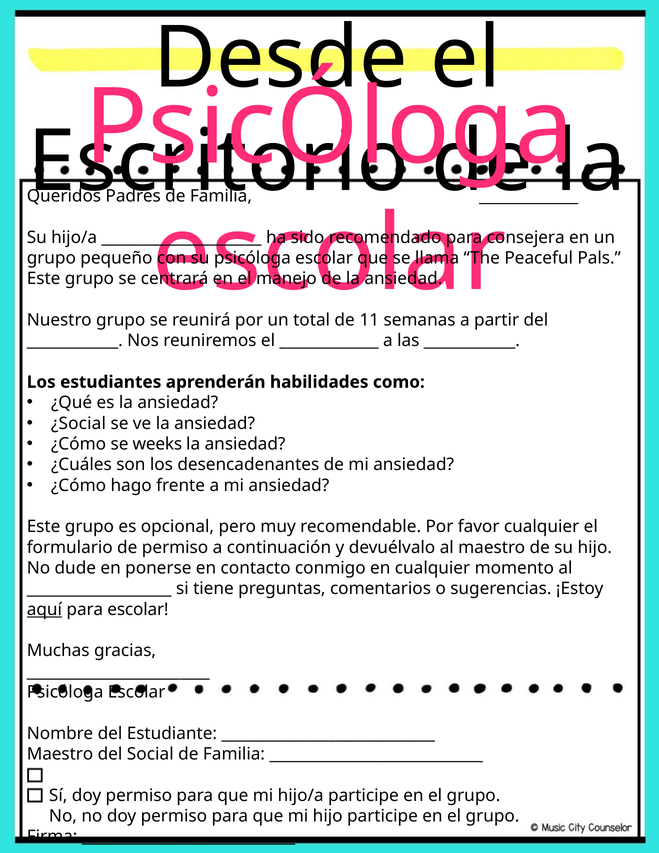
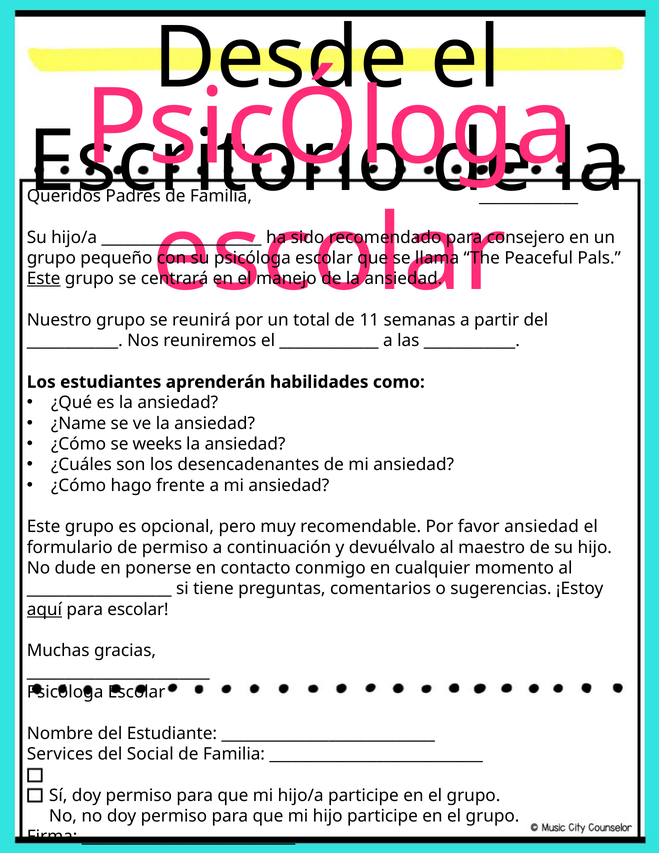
consejera: consejera -> consejero (526, 237)
Este underline: none -> present (44, 279)
¿Social: ¿Social -> ¿Name (79, 423)
favor cualquier: cualquier -> ansiedad (541, 527)
Maestro: Maestro -> Services (60, 754)
